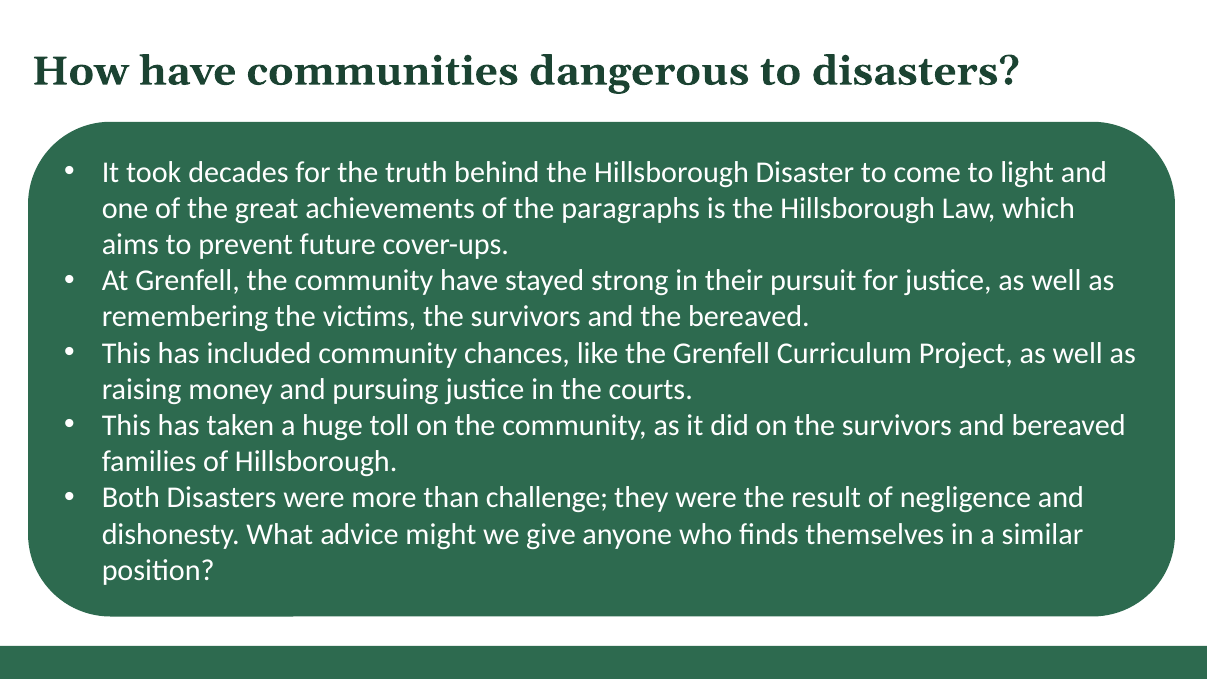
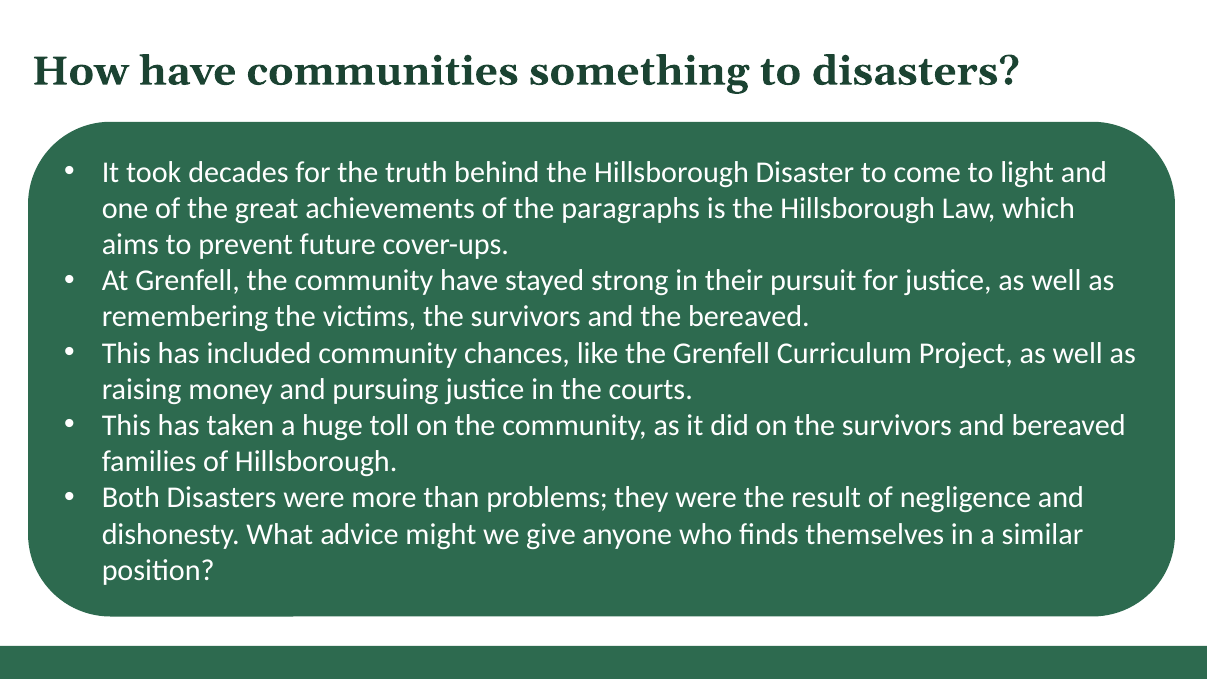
dangerous: dangerous -> something (639, 71)
challenge: challenge -> problems (547, 498)
